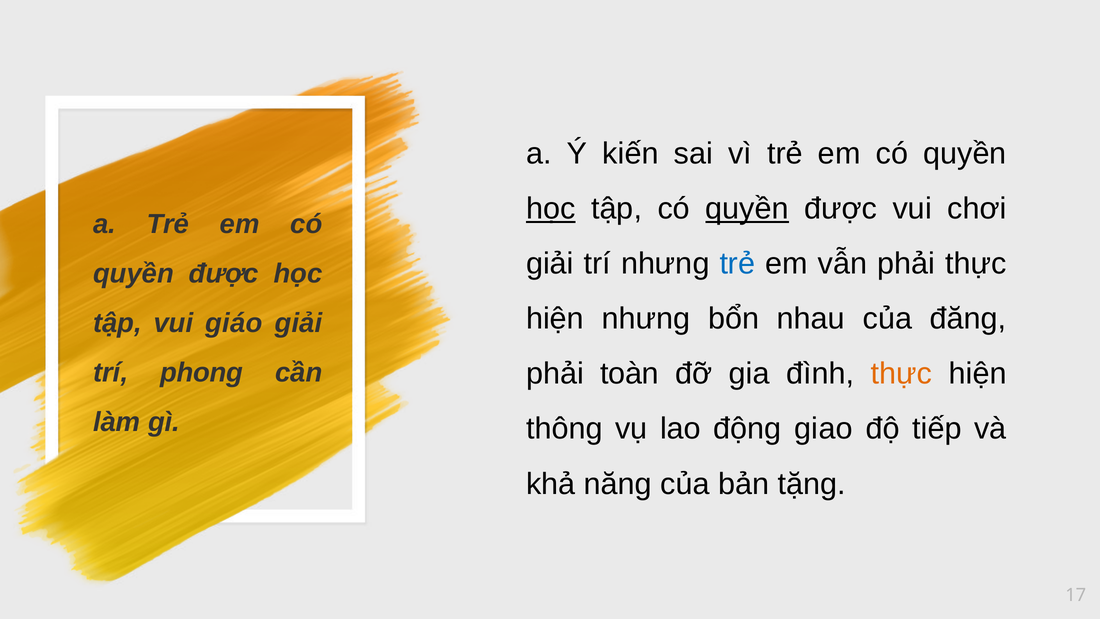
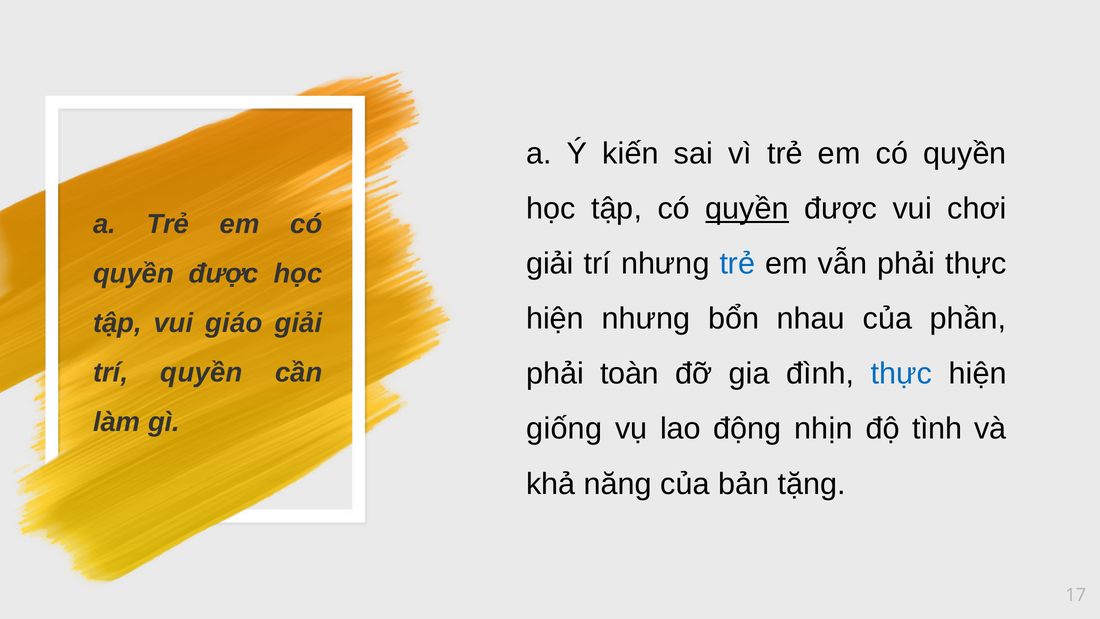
học underline: present -> none (551, 209)
đăng: đăng -> phần (968, 319)
thực colour: orange -> blue (902, 374)
trí phong: phong -> quyền (201, 372)
thông: thông -> giống (564, 429)
giao: giao -> nhịn (824, 429)
tiếp: tiếp -> tình (937, 429)
